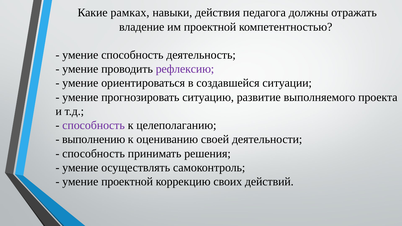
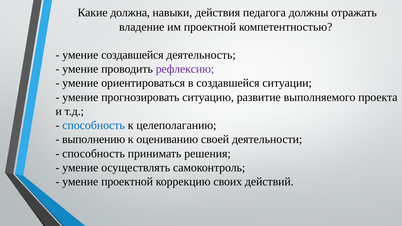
рамках: рамках -> должна (130, 13)
умение способность: способность -> создавшейся (132, 55)
способность colour: purple -> blue (94, 125)
